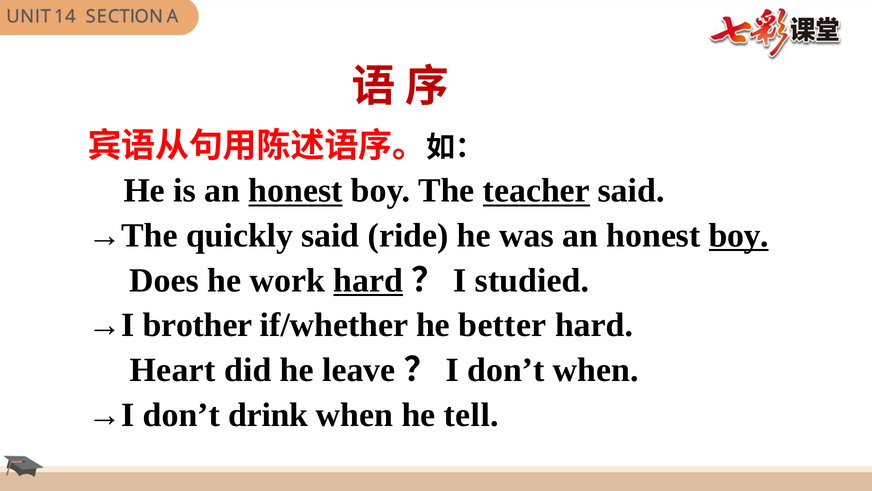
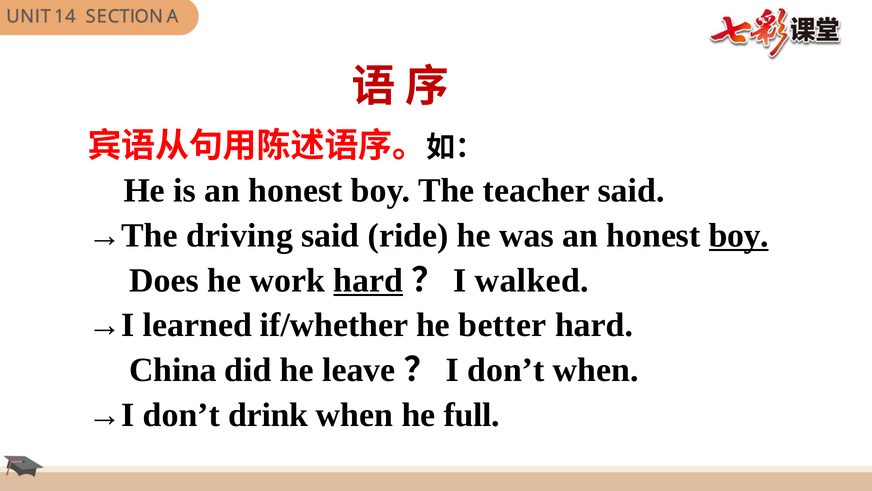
honest underline: present -> none (295, 191)
teacher underline: present -> none (536, 191)
quickly: quickly -> driving (240, 235)
studied: studied -> walked (532, 280)
brother: brother -> learned (197, 325)
Heart: Heart -> China (173, 370)
tell: tell -> full (472, 414)
